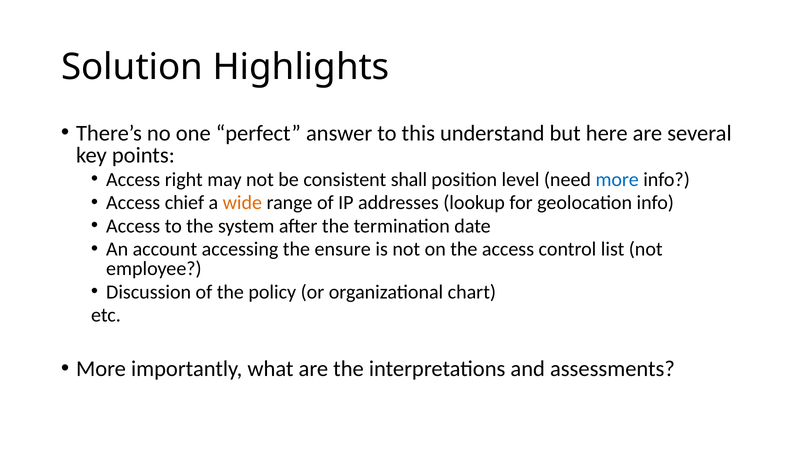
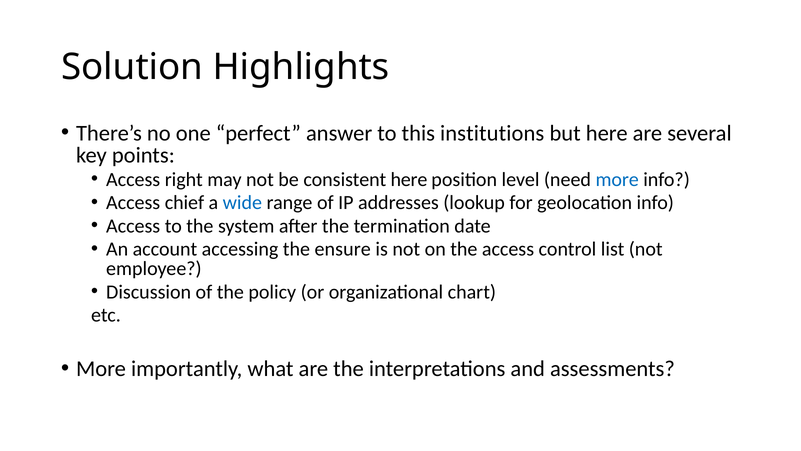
understand: understand -> institutions (492, 133)
consistent shall: shall -> here (409, 179)
wide colour: orange -> blue (242, 203)
